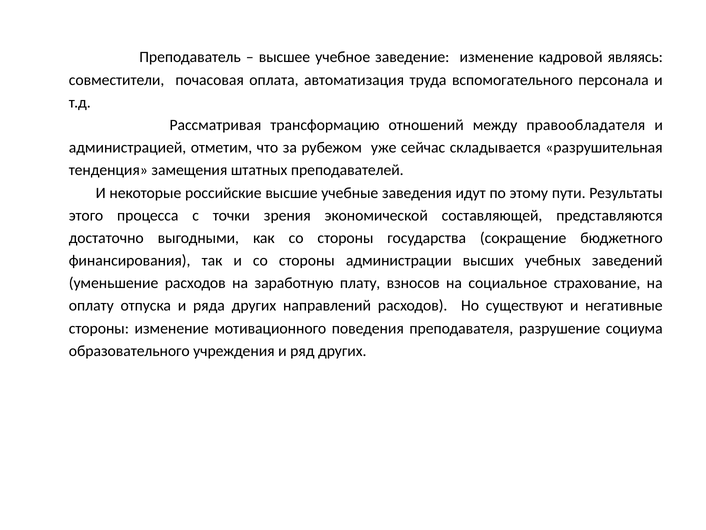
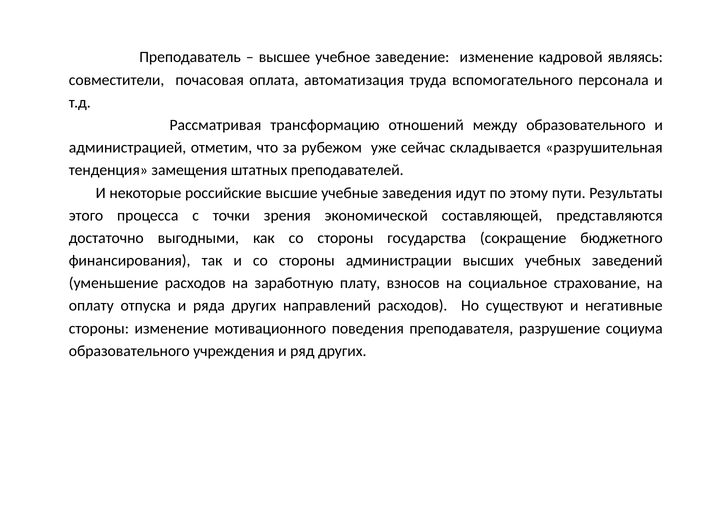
между правообладателя: правообладателя -> образовательного (586, 125)
